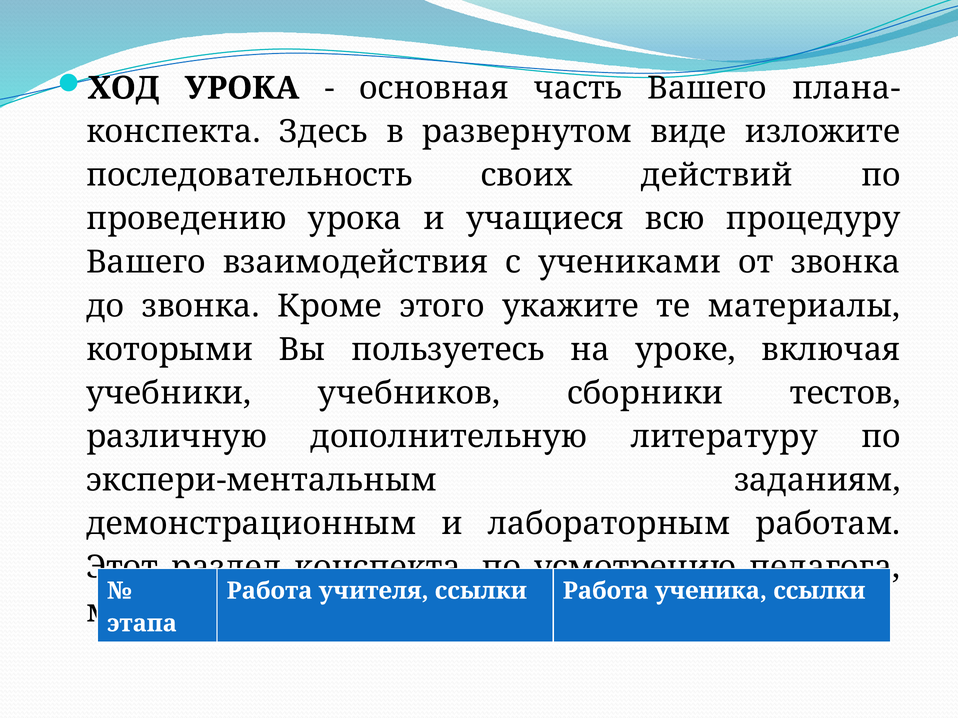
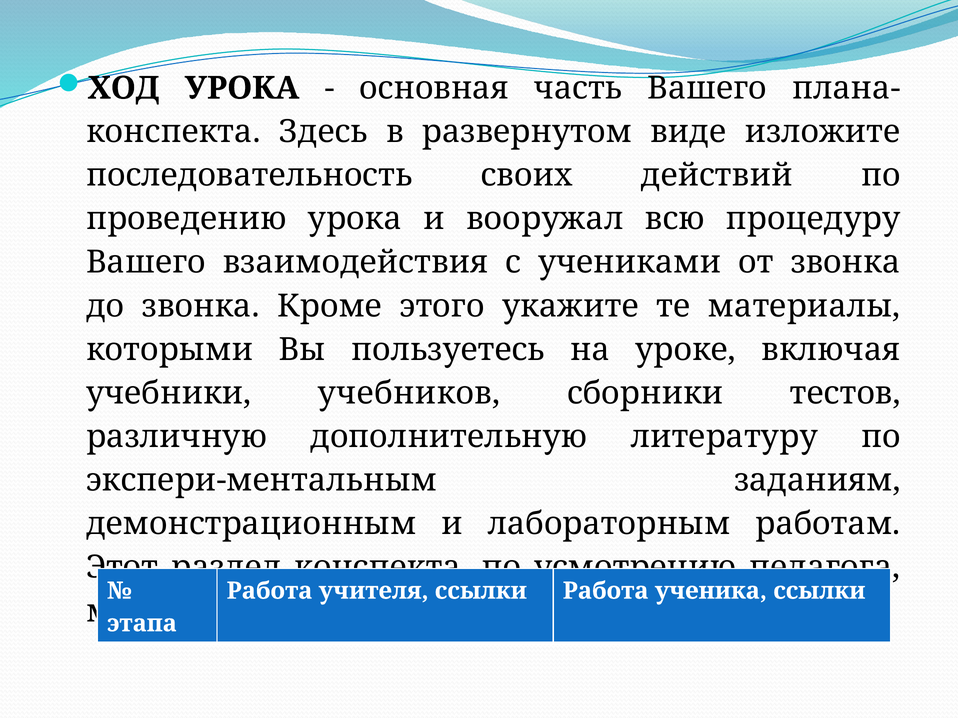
учащиеся: учащиеся -> вооружал (545, 219)
